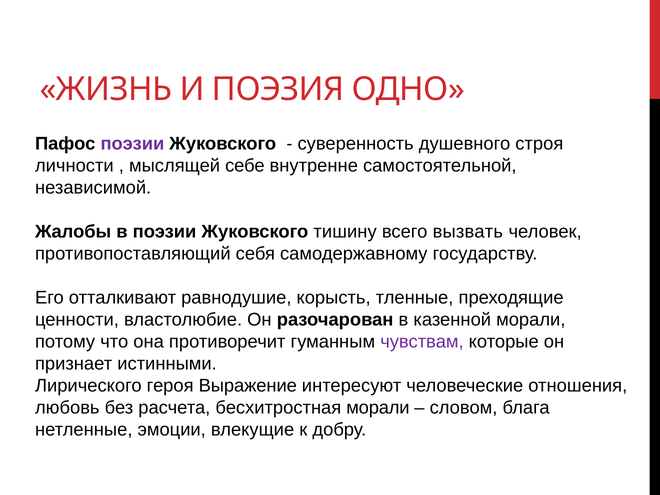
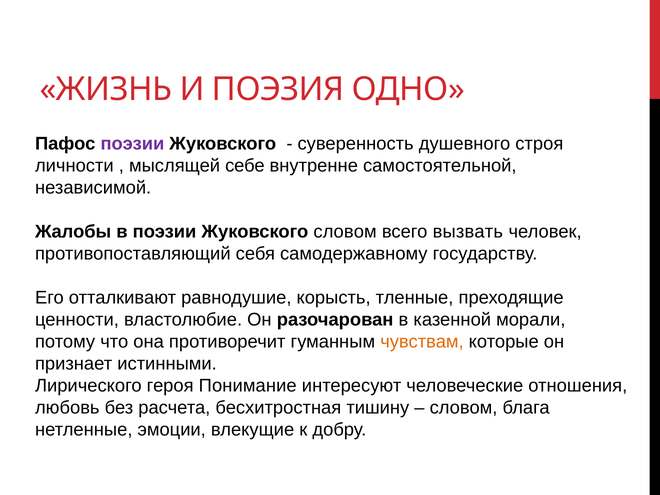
Жуковского тишину: тишину -> словом (345, 231)
чувствам colour: purple -> orange (422, 342)
Выражение: Выражение -> Понимание (248, 386)
бесхитростная морали: морали -> тишину (378, 408)
